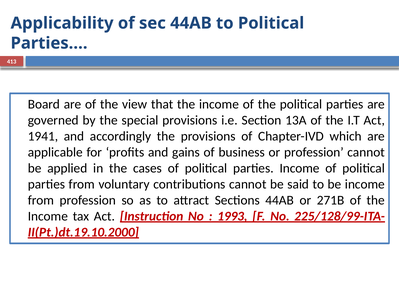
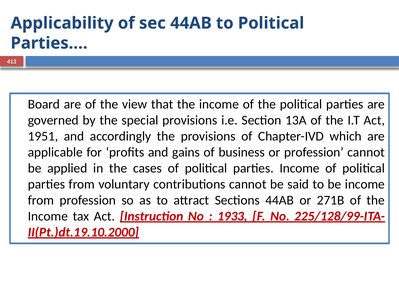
1941: 1941 -> 1951 (43, 136)
1993: 1993 -> 1933 (232, 216)
